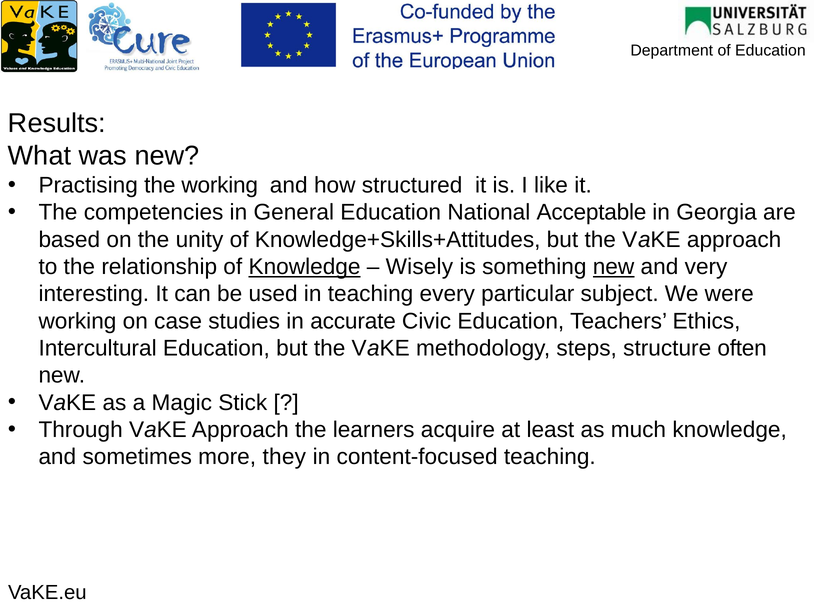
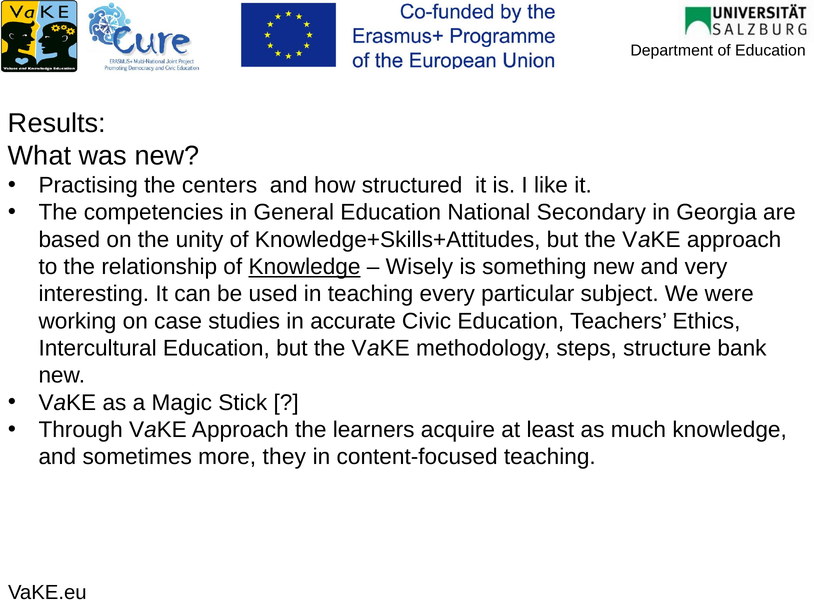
the working: working -> centers (220, 185)
Acceptable: Acceptable -> Secondary (591, 212)
new underline: present -> none (614, 267)
often: often -> bank (742, 348)
